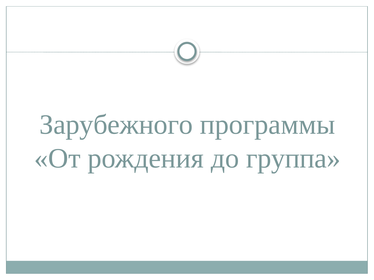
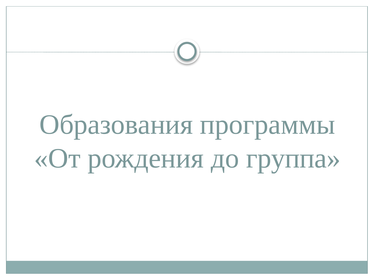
Зарубежного: Зарубежного -> Образования (116, 125)
